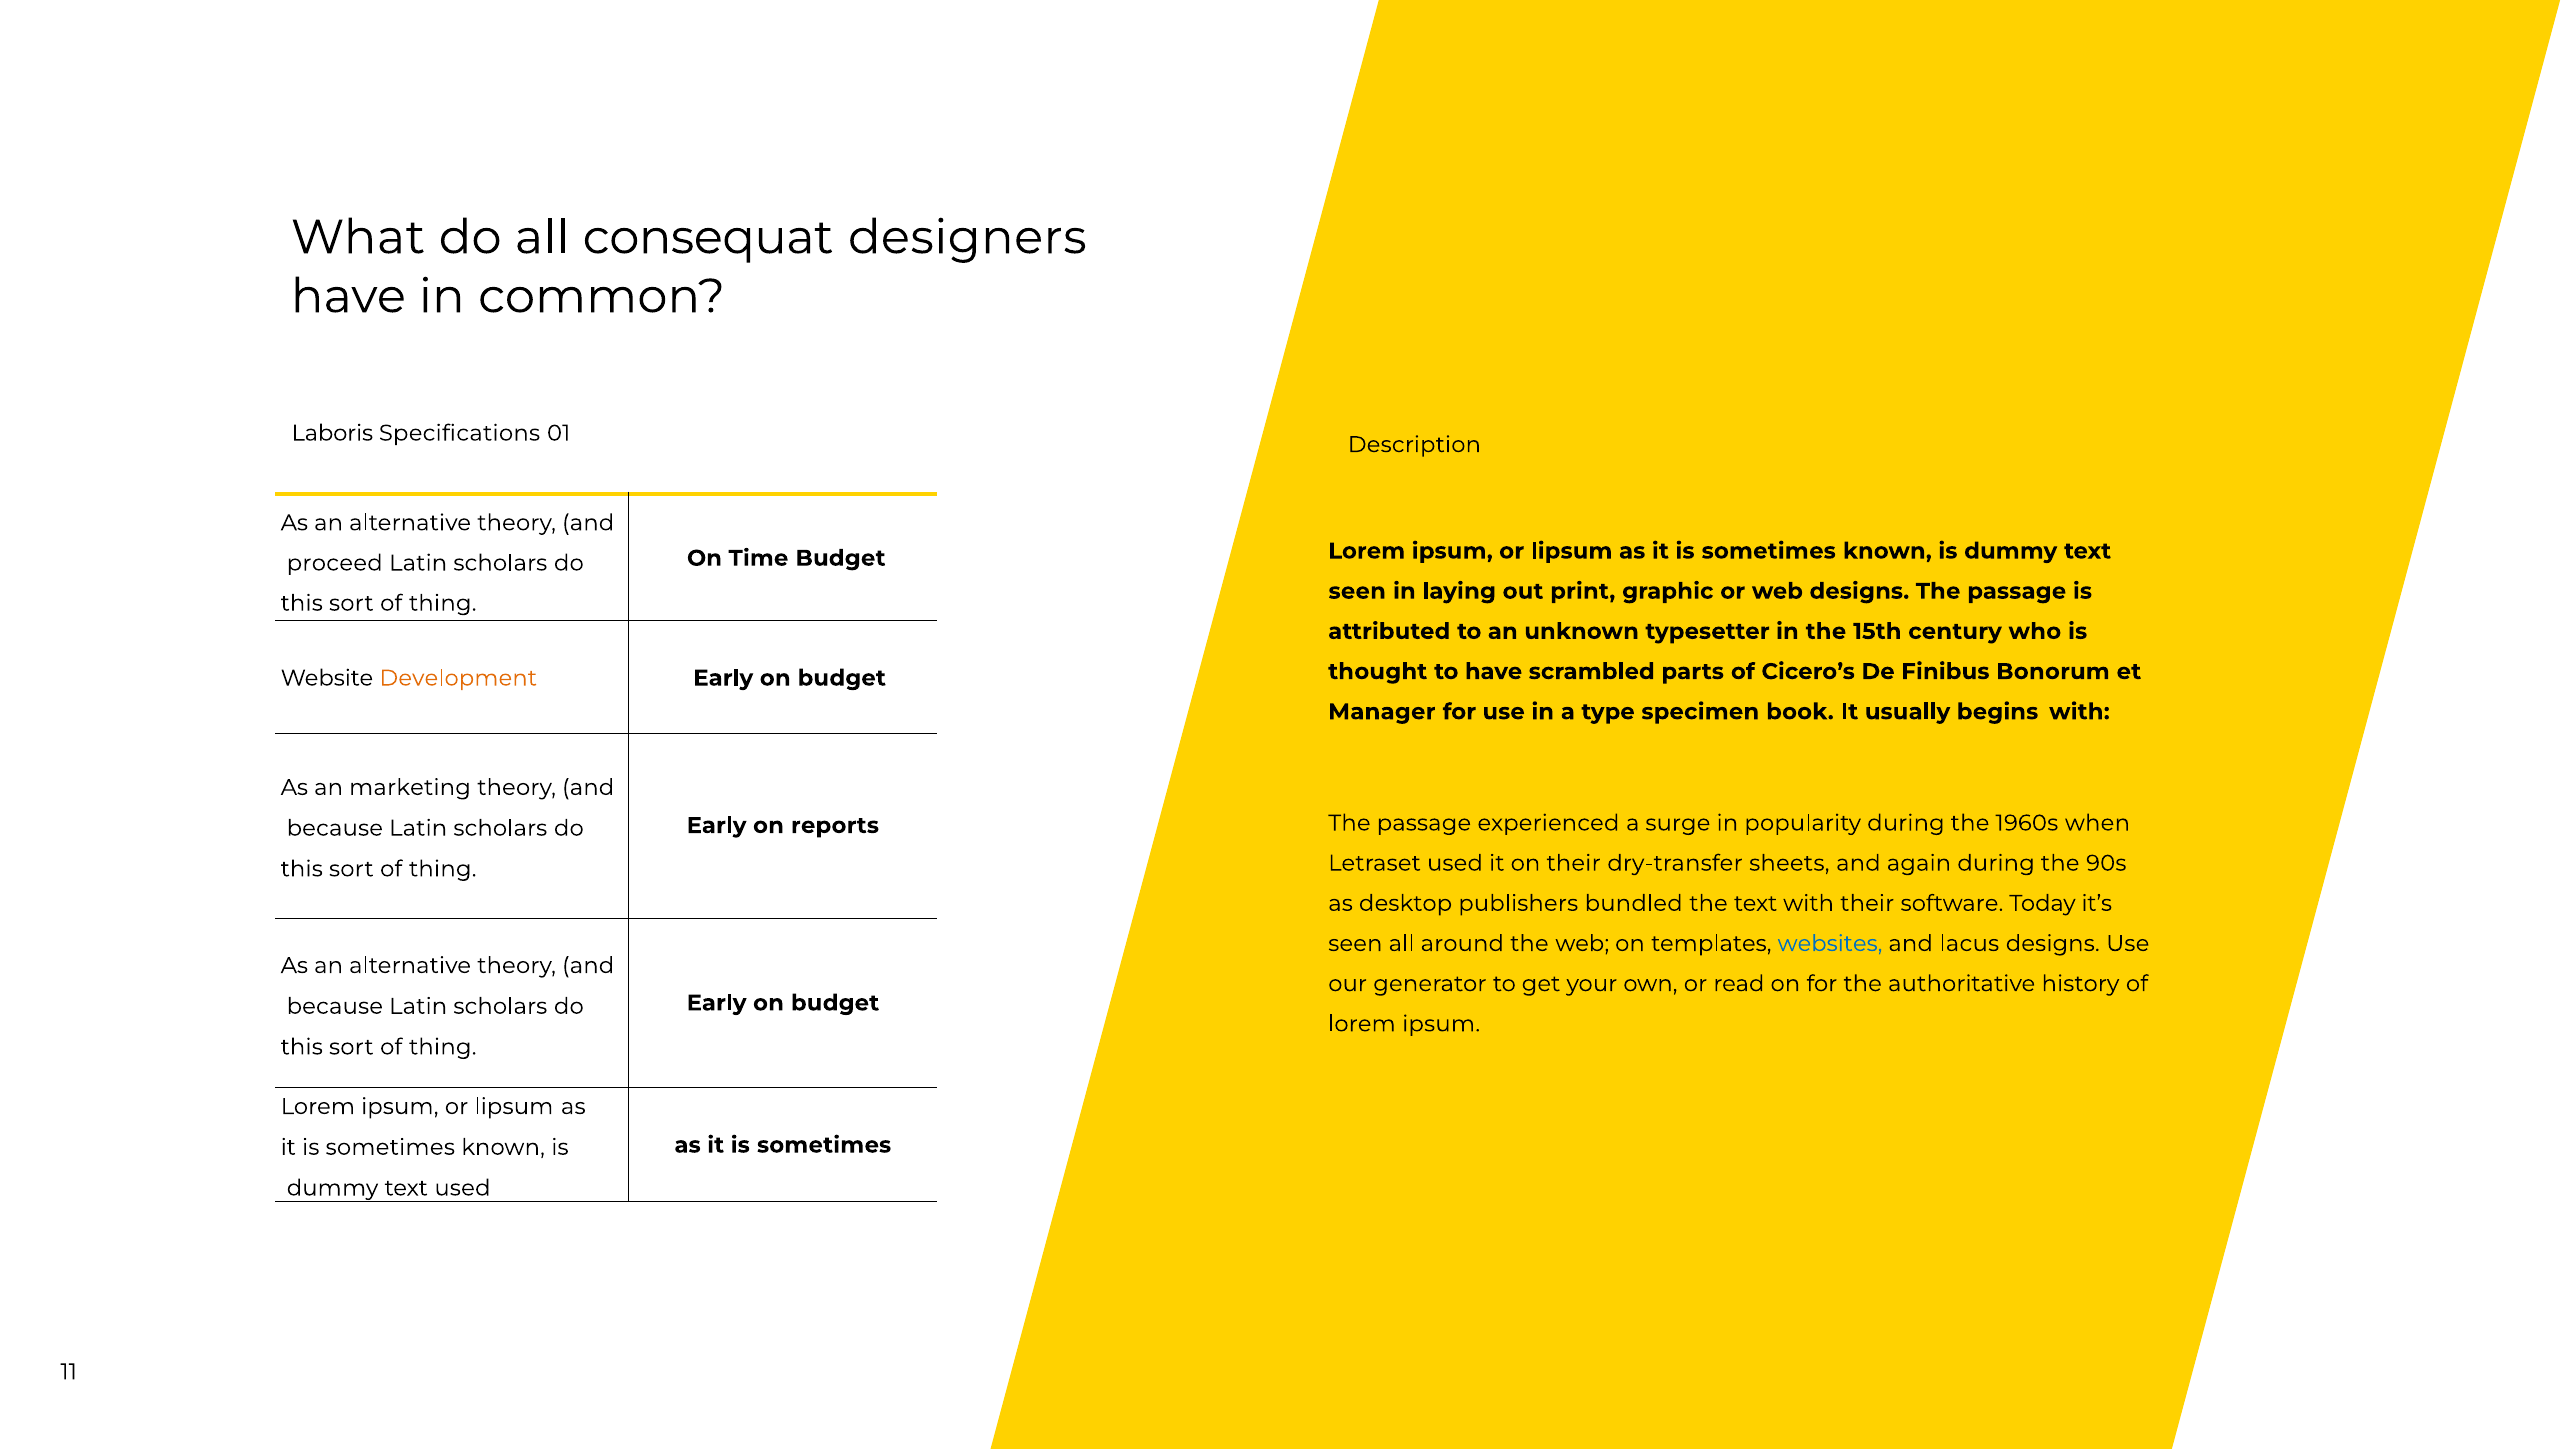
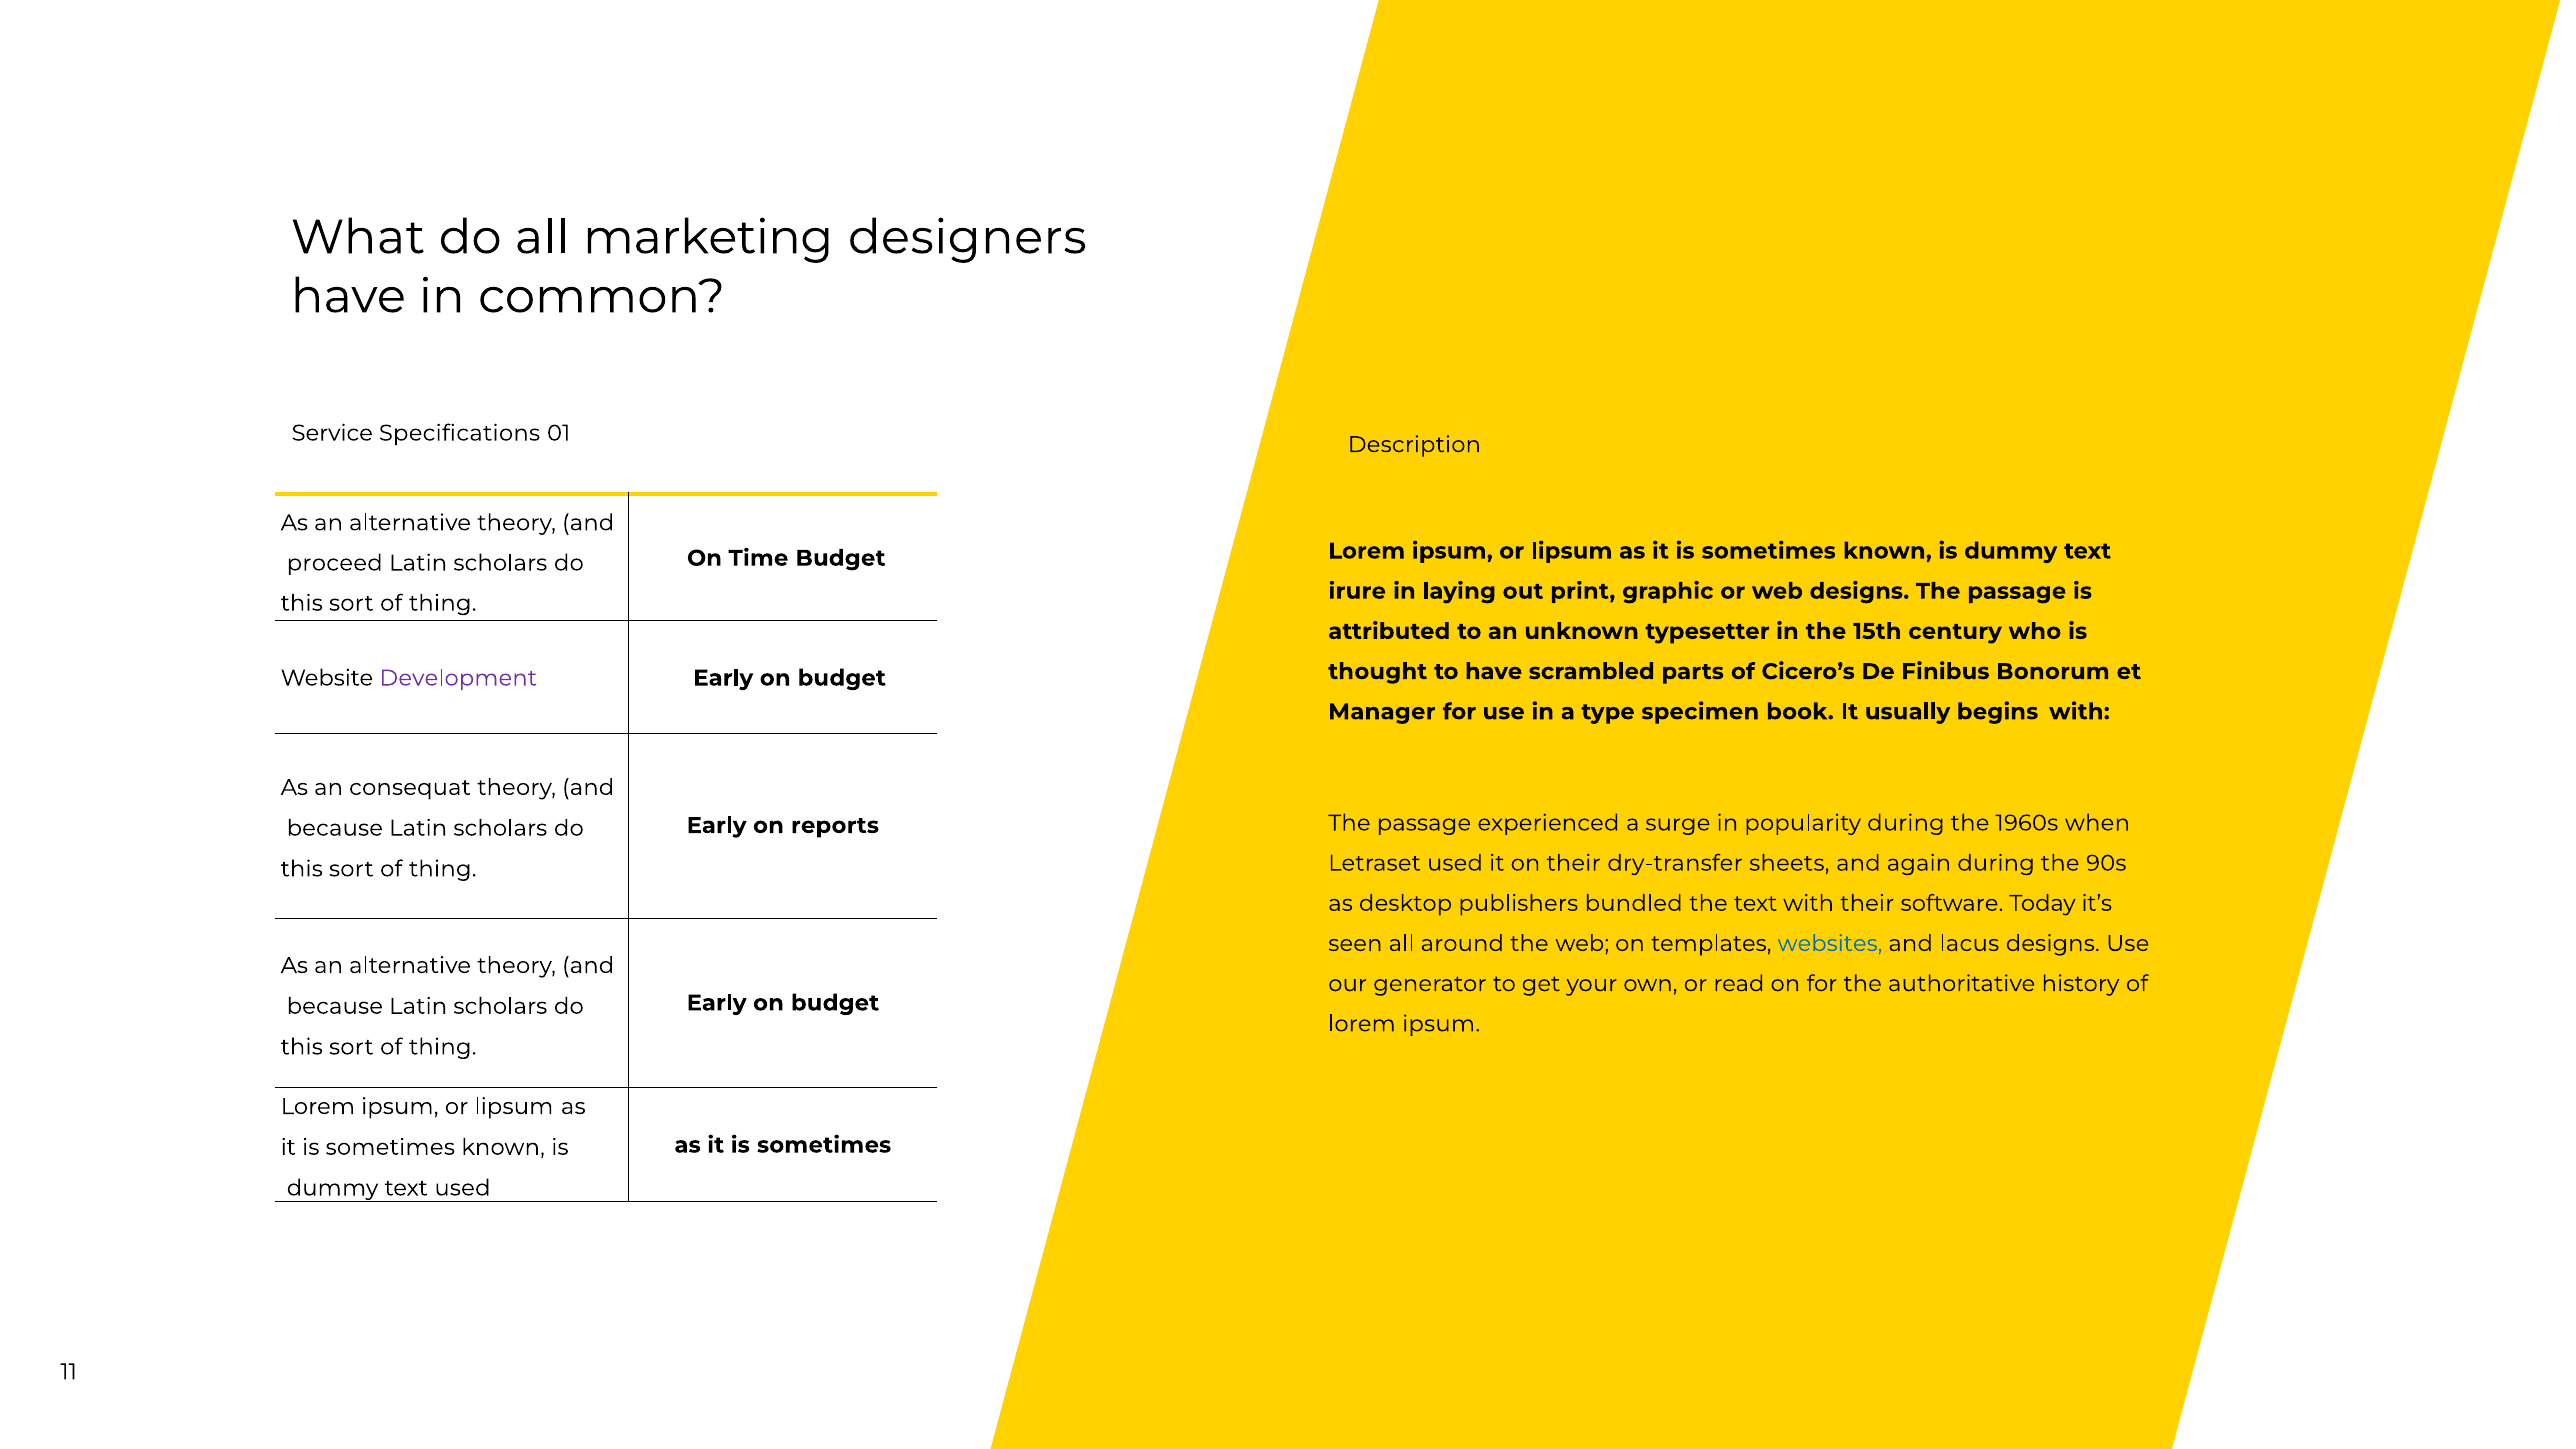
consequat: consequat -> marketing (708, 237)
Laboris: Laboris -> Service (332, 433)
seen: seen -> irure (1357, 591)
Development colour: orange -> purple (458, 678)
marketing: marketing -> consequat (410, 787)
